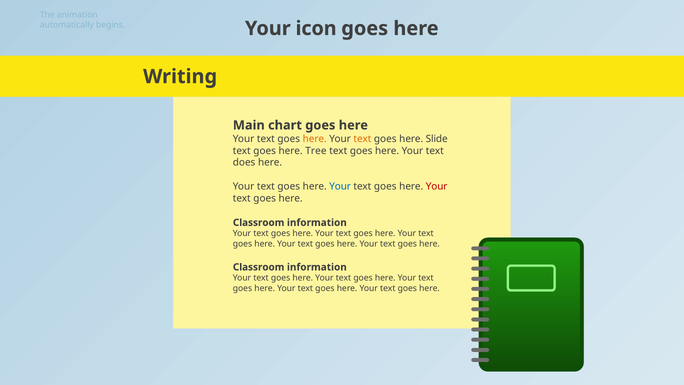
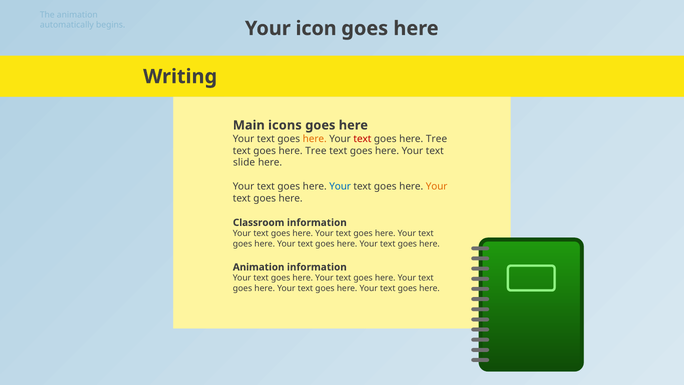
chart: chart -> icons (285, 125)
text colour: orange -> red (362, 139)
Slide: Slide -> Tree (437, 139)
does: does -> slide (244, 163)
Your colour: red -> orange (437, 187)
Classroom: Classroom -> Animation (259, 267)
